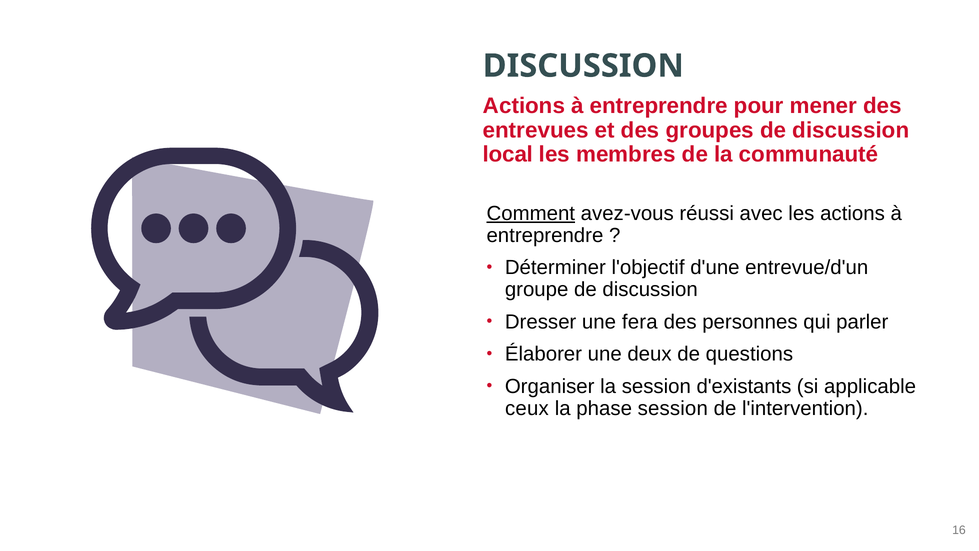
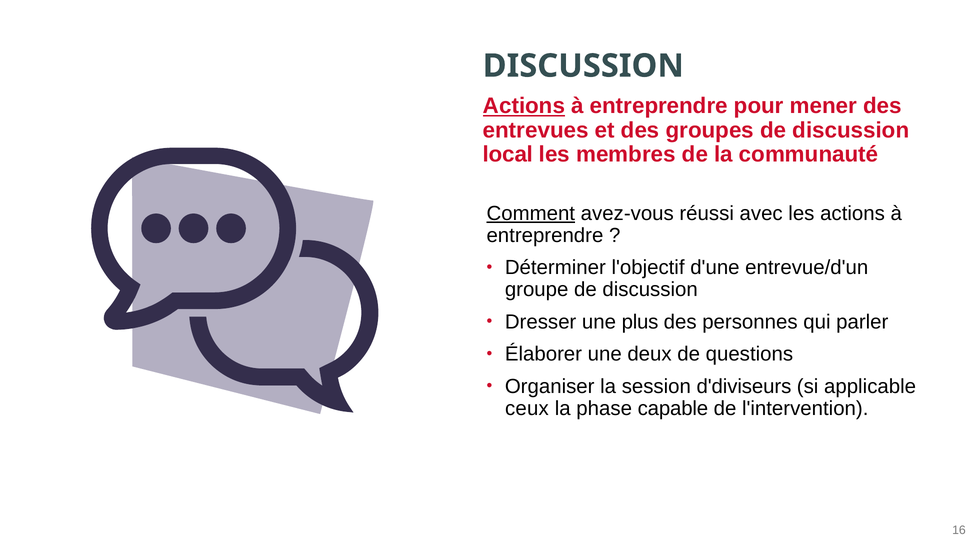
Actions underline: none -> present (524, 106)
fera: fera -> plus (640, 322)
d'existants: d'existants -> d'diviseurs (744, 386)
phase session: session -> capable (673, 408)
